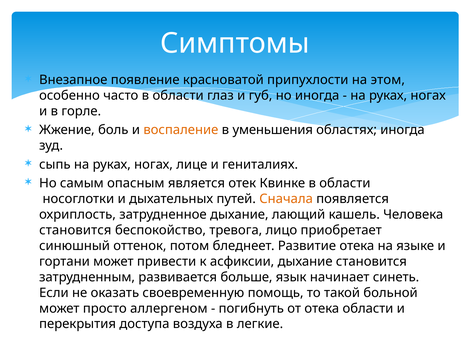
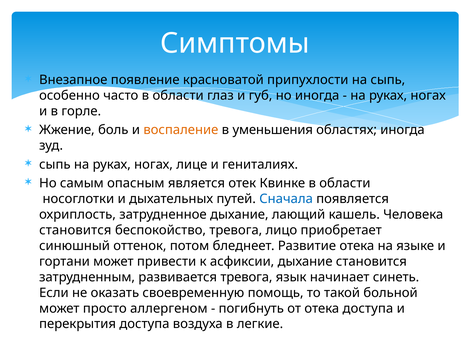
на этом: этом -> сыпь (388, 80)
Сначала colour: orange -> blue (286, 199)
развивается больше: больше -> тревога (246, 277)
отека области: области -> доступа (368, 309)
